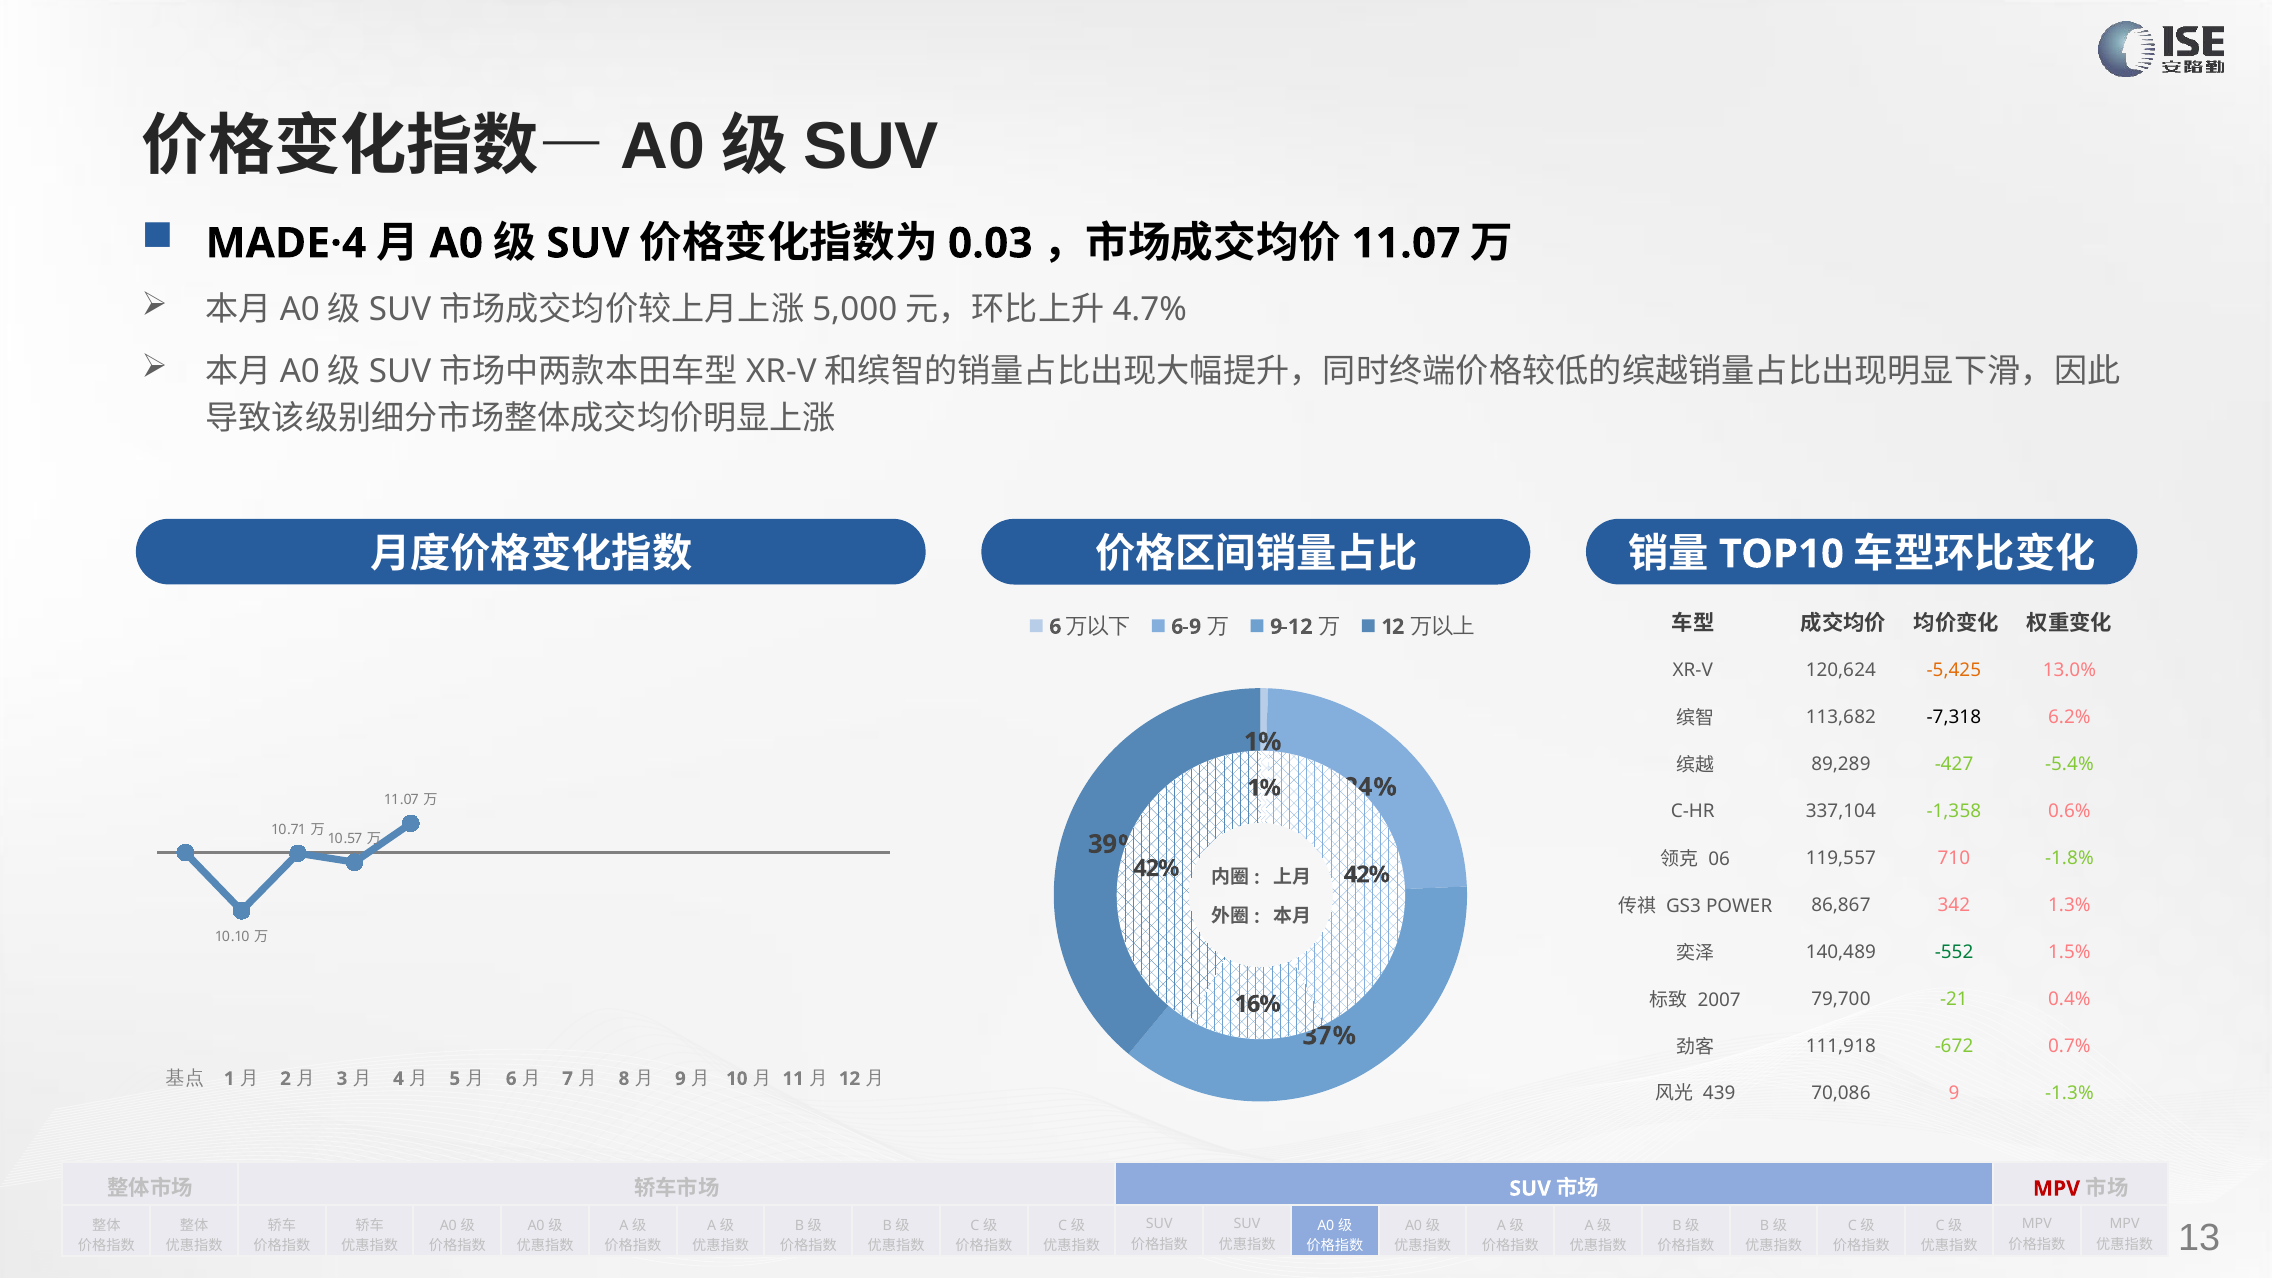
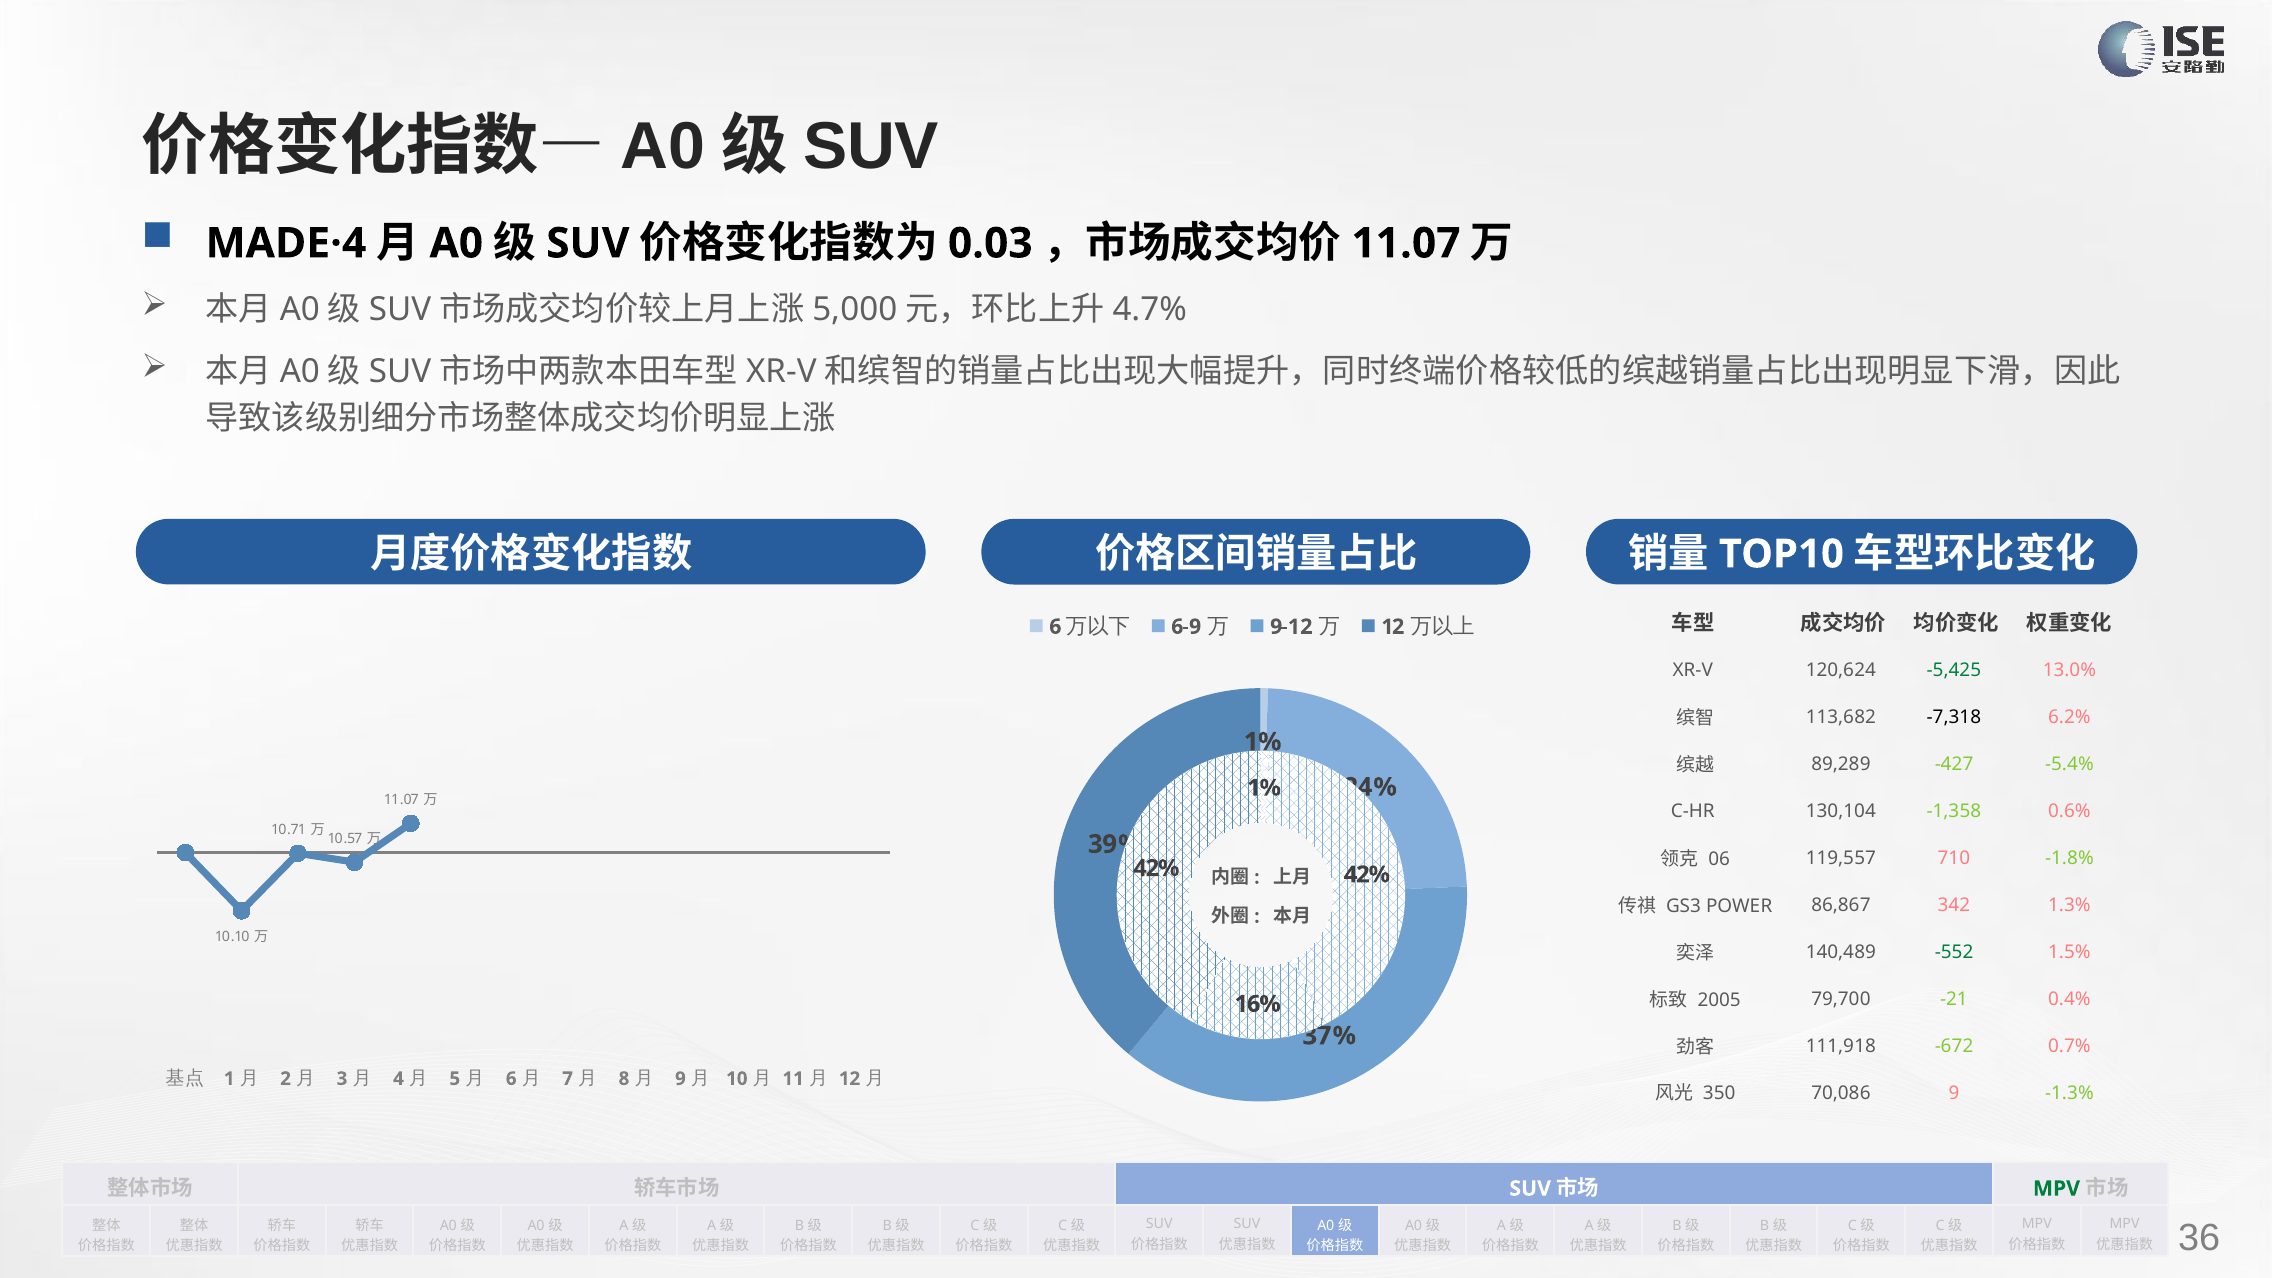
-5,425 colour: orange -> green (1954, 670)
337,104: 337,104 -> 130,104 (1841, 811)
2007: 2007 -> 2005 (1719, 1000)
439: 439 -> 350 (1719, 1094)
MPV colour: red -> green (2056, 1189)
13: 13 -> 36 (2199, 1238)
